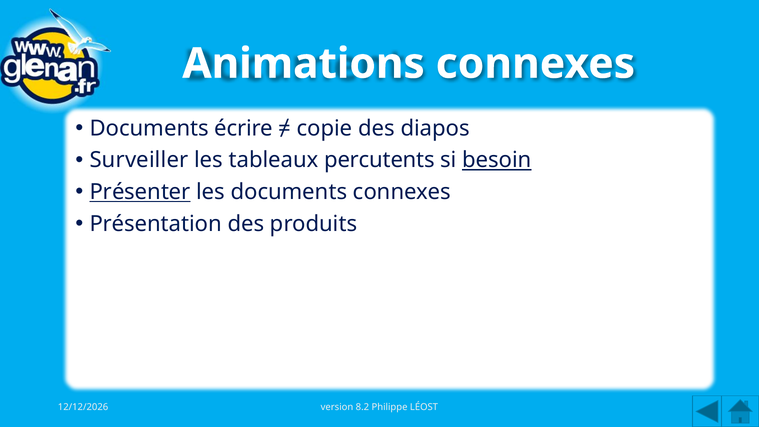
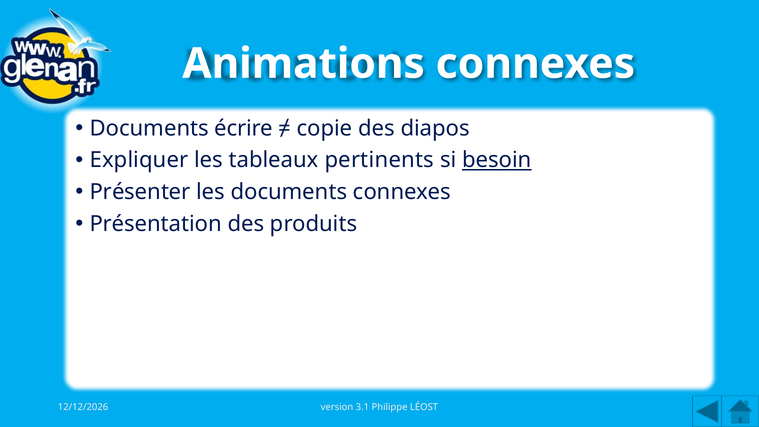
Surveiller: Surveiller -> Expliquer (139, 160)
percutents: percutents -> pertinents (379, 160)
Présenter underline: present -> none (140, 192)
8.2: 8.2 -> 3.1 (362, 407)
